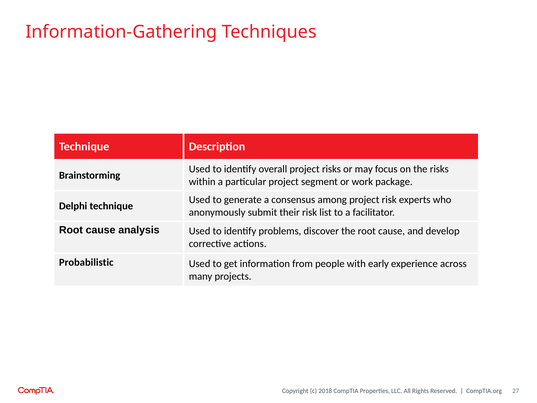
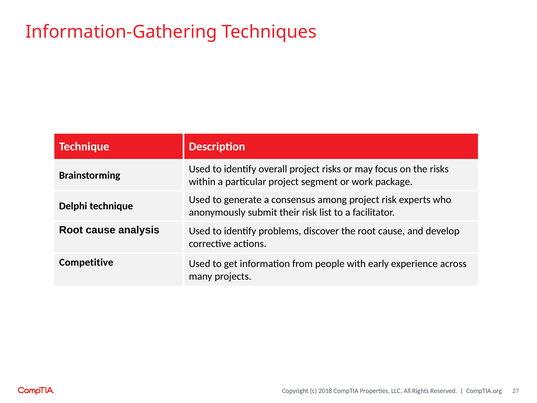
Probabilistic: Probabilistic -> Competitive (86, 262)
